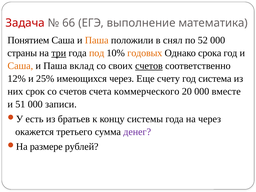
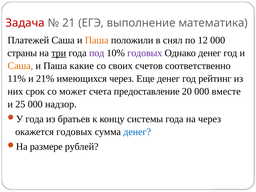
66: 66 -> 21 (69, 23)
Понятием: Понятием -> Платежей (28, 40)
52: 52 -> 12 (203, 40)
под colour: orange -> purple (97, 53)
годовых colour: orange -> purple (145, 53)
Однако срока: срока -> денег (210, 53)
вклад: вклад -> какие (82, 66)
счетов underline: present -> none (149, 66)
12%: 12% -> 11% (17, 79)
25%: 25% -> 21% (45, 79)
Еще счету: счету -> денег (168, 79)
система: система -> рейтинг (215, 79)
со счетов: счетов -> может (73, 91)
коммерческого: коммерческого -> предоставление (147, 91)
51: 51 -> 25 (20, 104)
записи: записи -> надзор (61, 104)
есть: есть -> года (35, 119)
окажется третьего: третьего -> годовых (74, 132)
денег colour: purple -> blue (137, 132)
